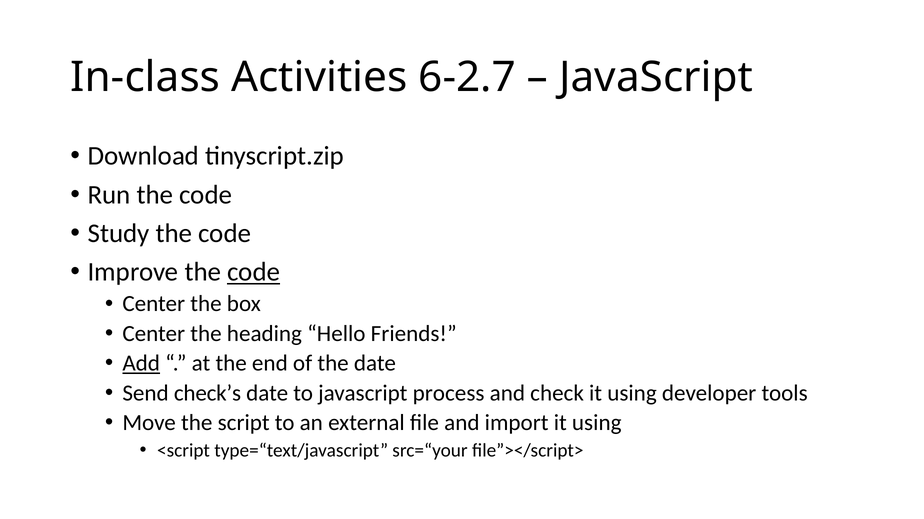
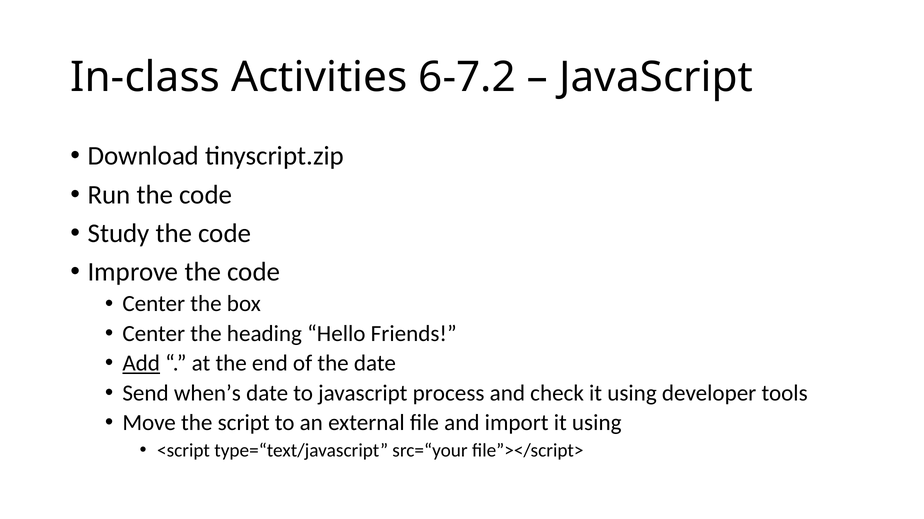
6-2.7: 6-2.7 -> 6-7.2 (467, 78)
code underline: present -> none (254, 272)
check’s: check’s -> when’s (207, 394)
